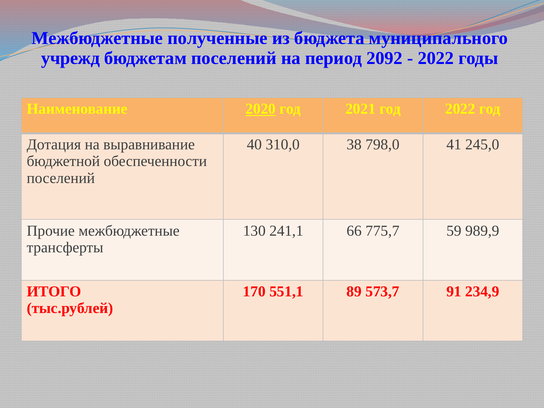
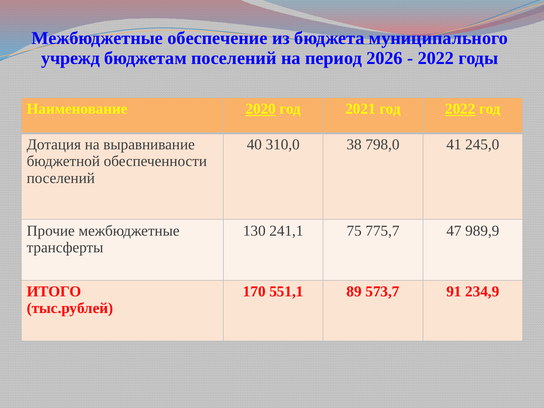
полученные: полученные -> обеспечение (218, 38)
2092: 2092 -> 2026 (385, 58)
2022 underline: none -> present (460, 109)
66: 66 -> 75 (354, 231)
59: 59 -> 47 (454, 231)
